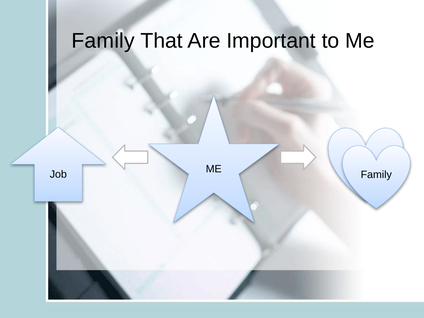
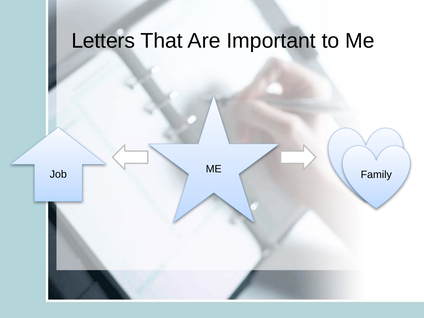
Family: Family -> Letters (103, 41)
